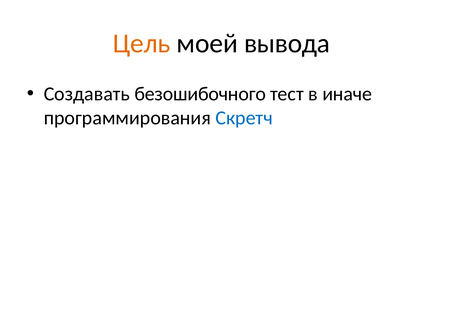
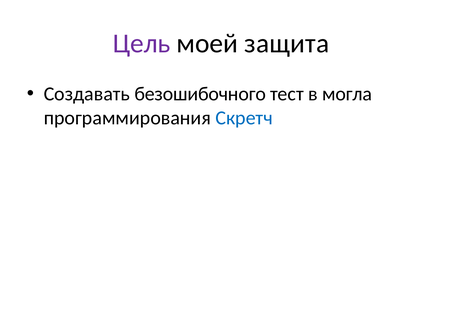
Цель colour: orange -> purple (142, 43)
вывода: вывода -> защита (287, 43)
иначе: иначе -> могла (347, 94)
